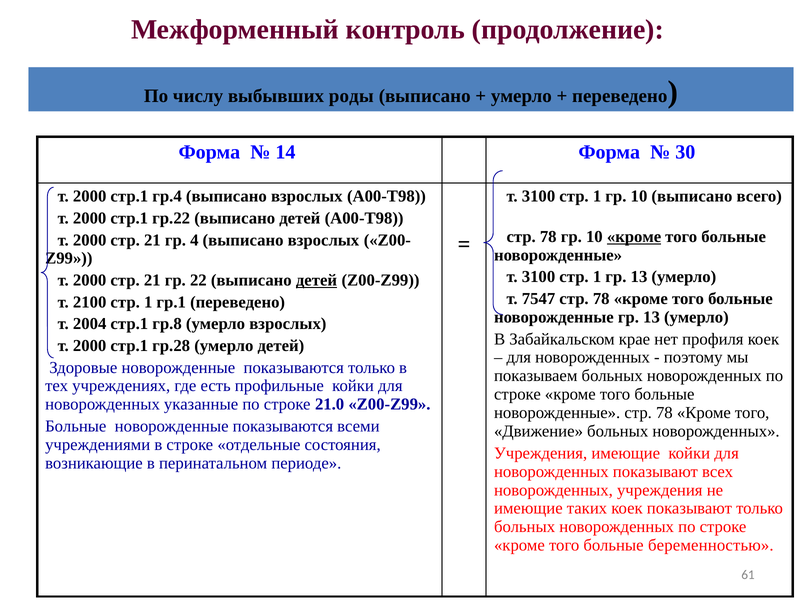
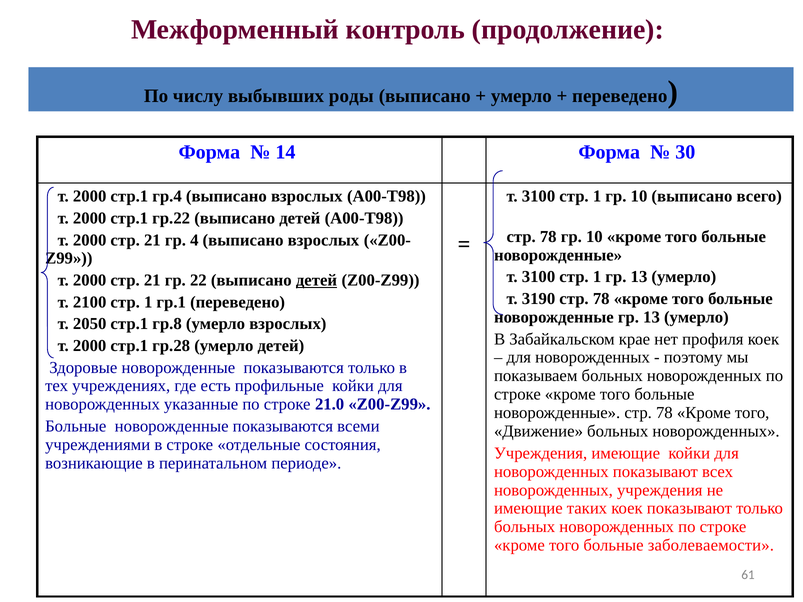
кроме underline: present -> none (634, 237)
7547: 7547 -> 3190 (539, 299)
2004: 2004 -> 2050 (90, 324)
беременностью: беременностью -> заболеваемости (711, 546)
